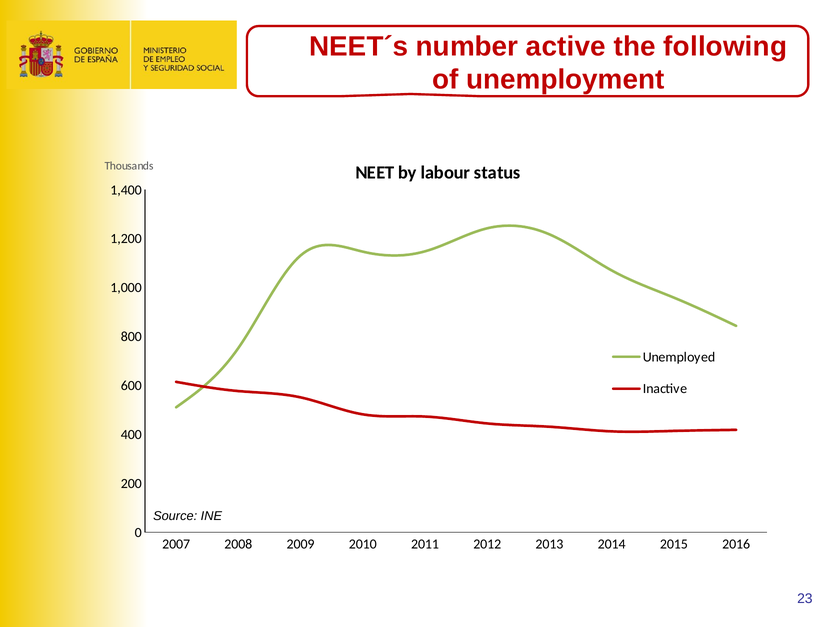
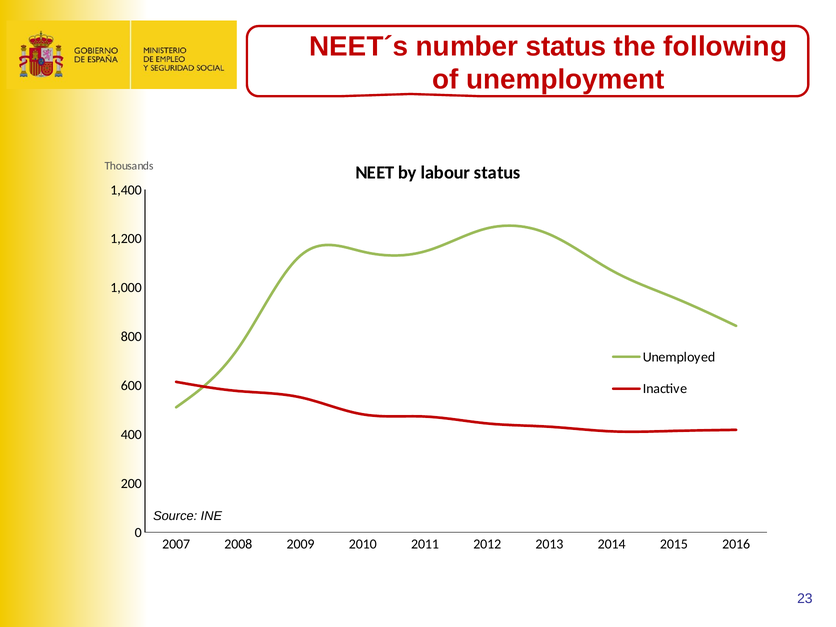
number active: active -> status (566, 46)
